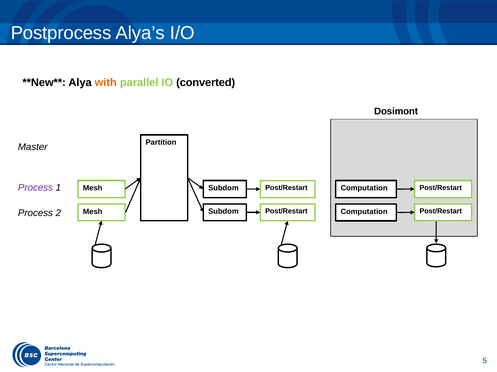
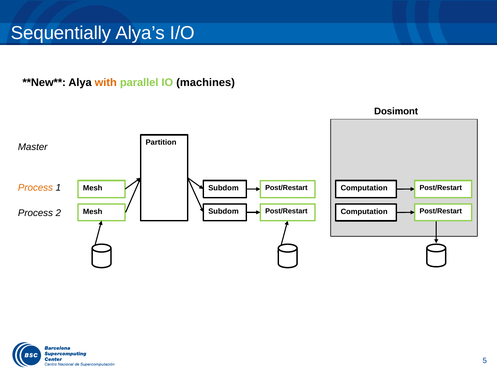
Postprocess: Postprocess -> Sequentially (61, 33)
converted: converted -> machines (206, 83)
Process colour: purple -> orange (35, 188)
